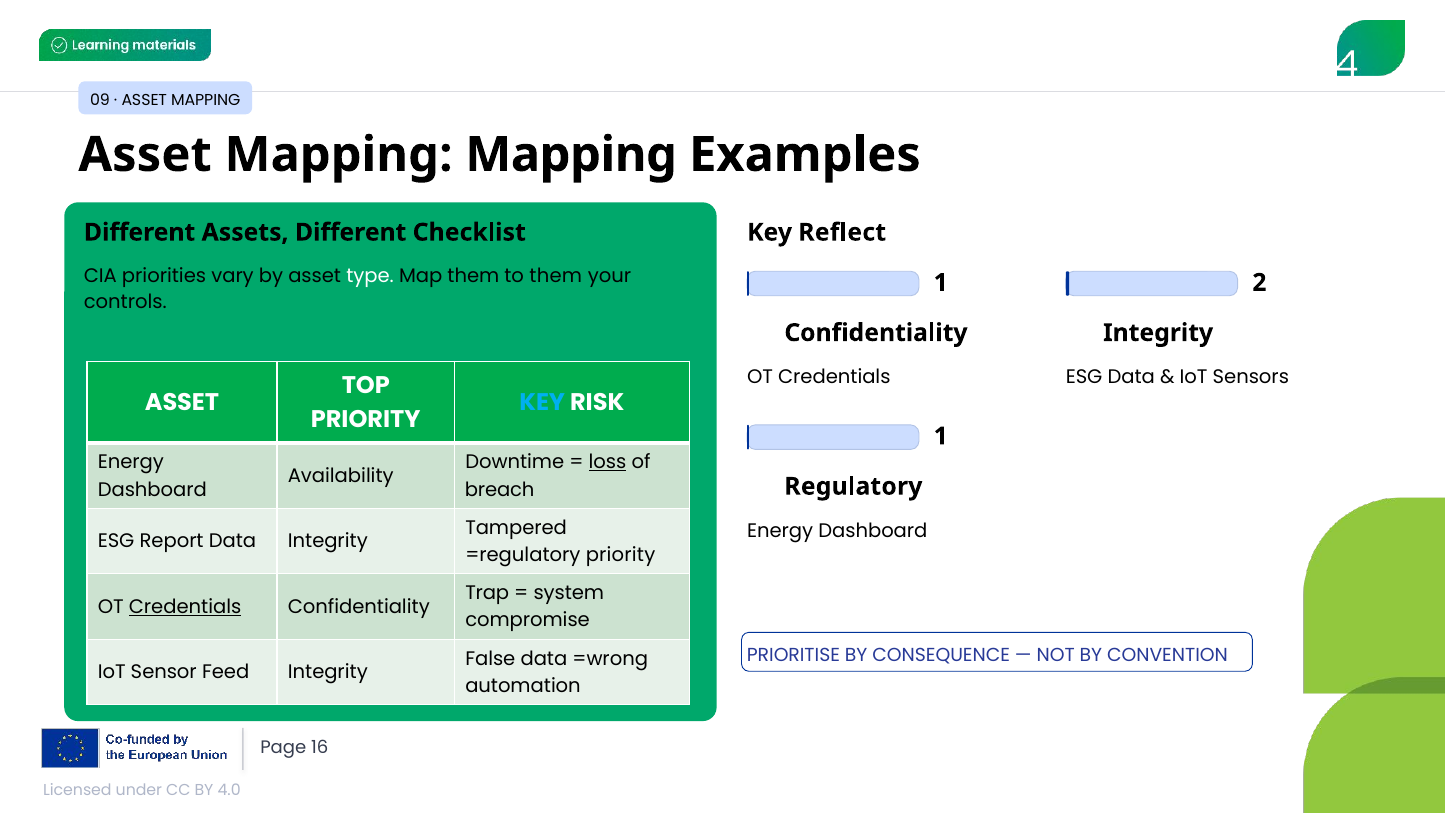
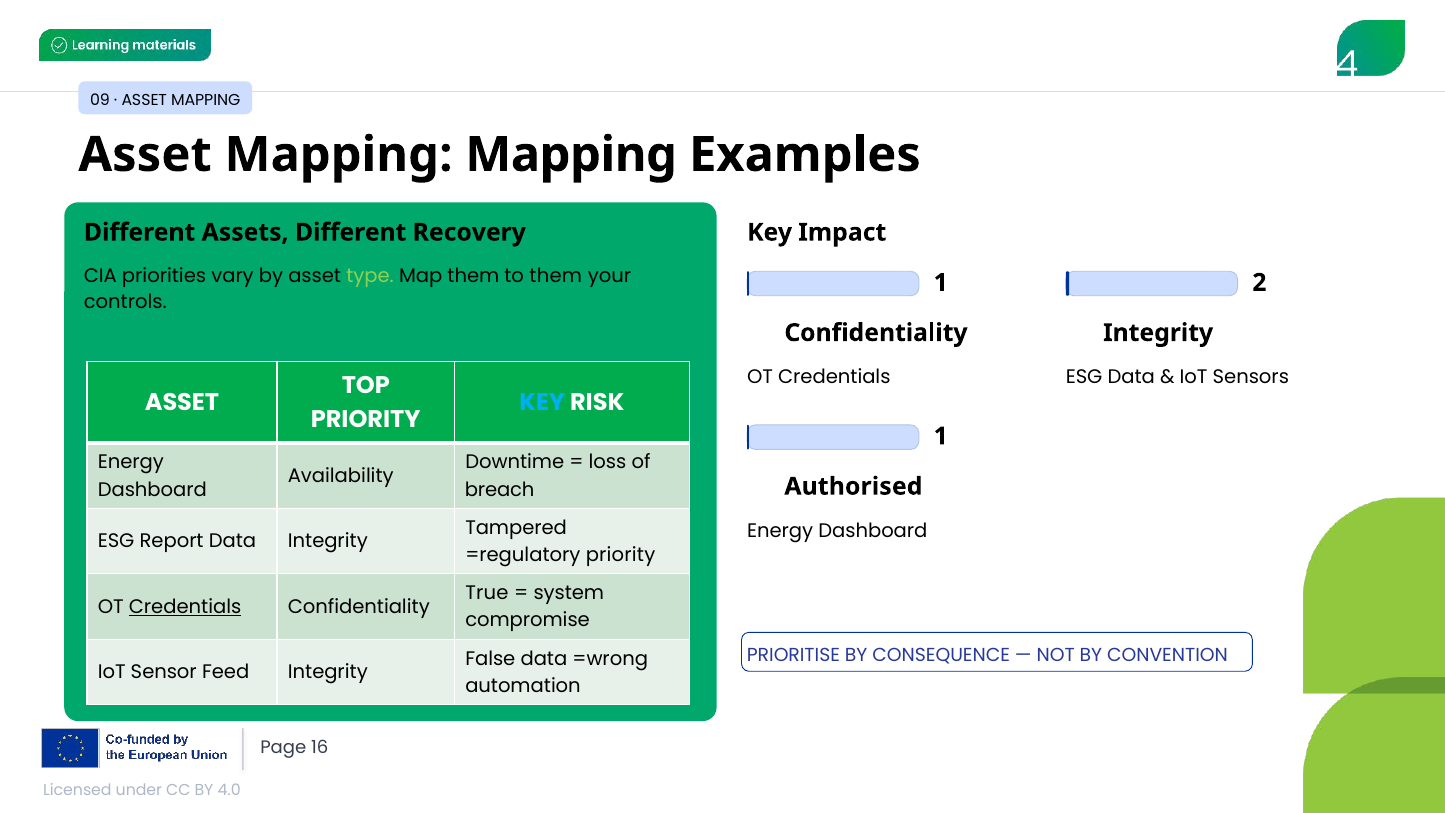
Checklist: Checklist -> Recovery (469, 232)
Reflect: Reflect -> Impact (842, 232)
type colour: white -> light green (370, 276)
loss underline: present -> none (607, 462)
Regulatory: Regulatory -> Authorised (853, 486)
Trap: Trap -> True (487, 593)
